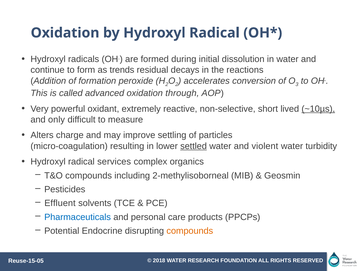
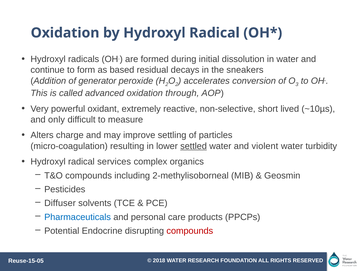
trends: trends -> based (122, 70)
reactions: reactions -> sneakers (245, 70)
formation: formation -> generator (97, 81)
~10µs underline: present -> none (318, 109)
Effluent: Effluent -> Diffuser (60, 203)
compounds colour: orange -> red (190, 231)
